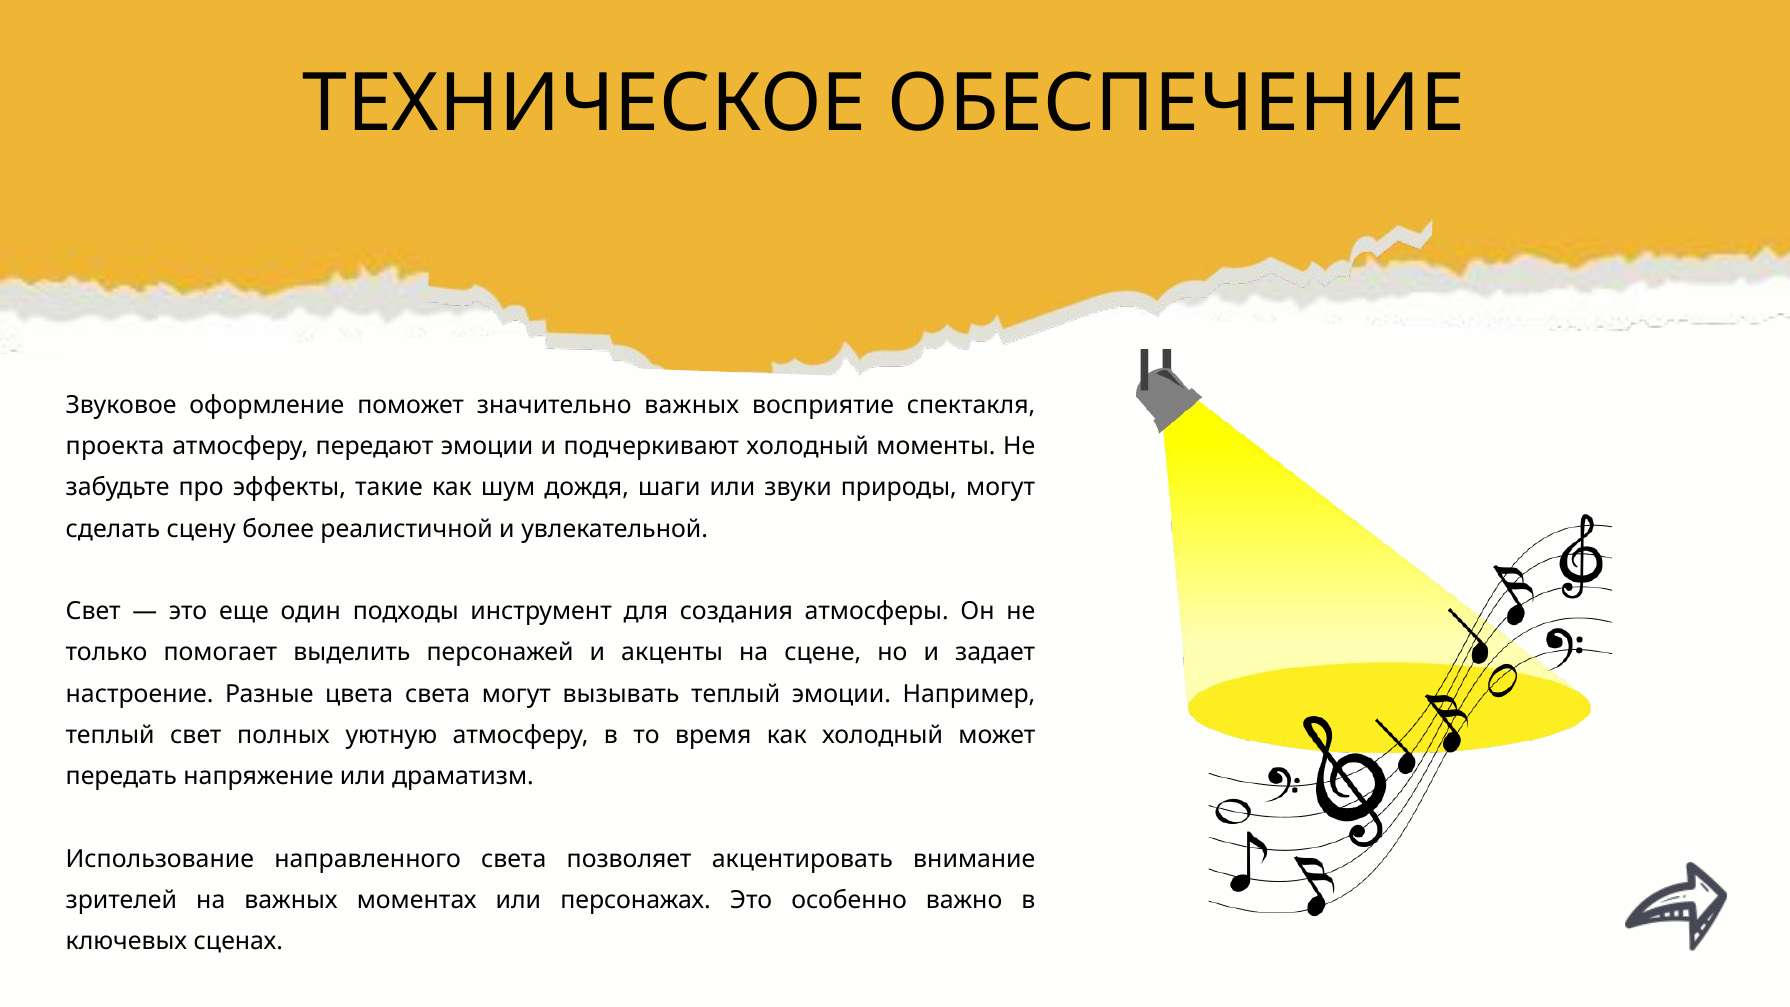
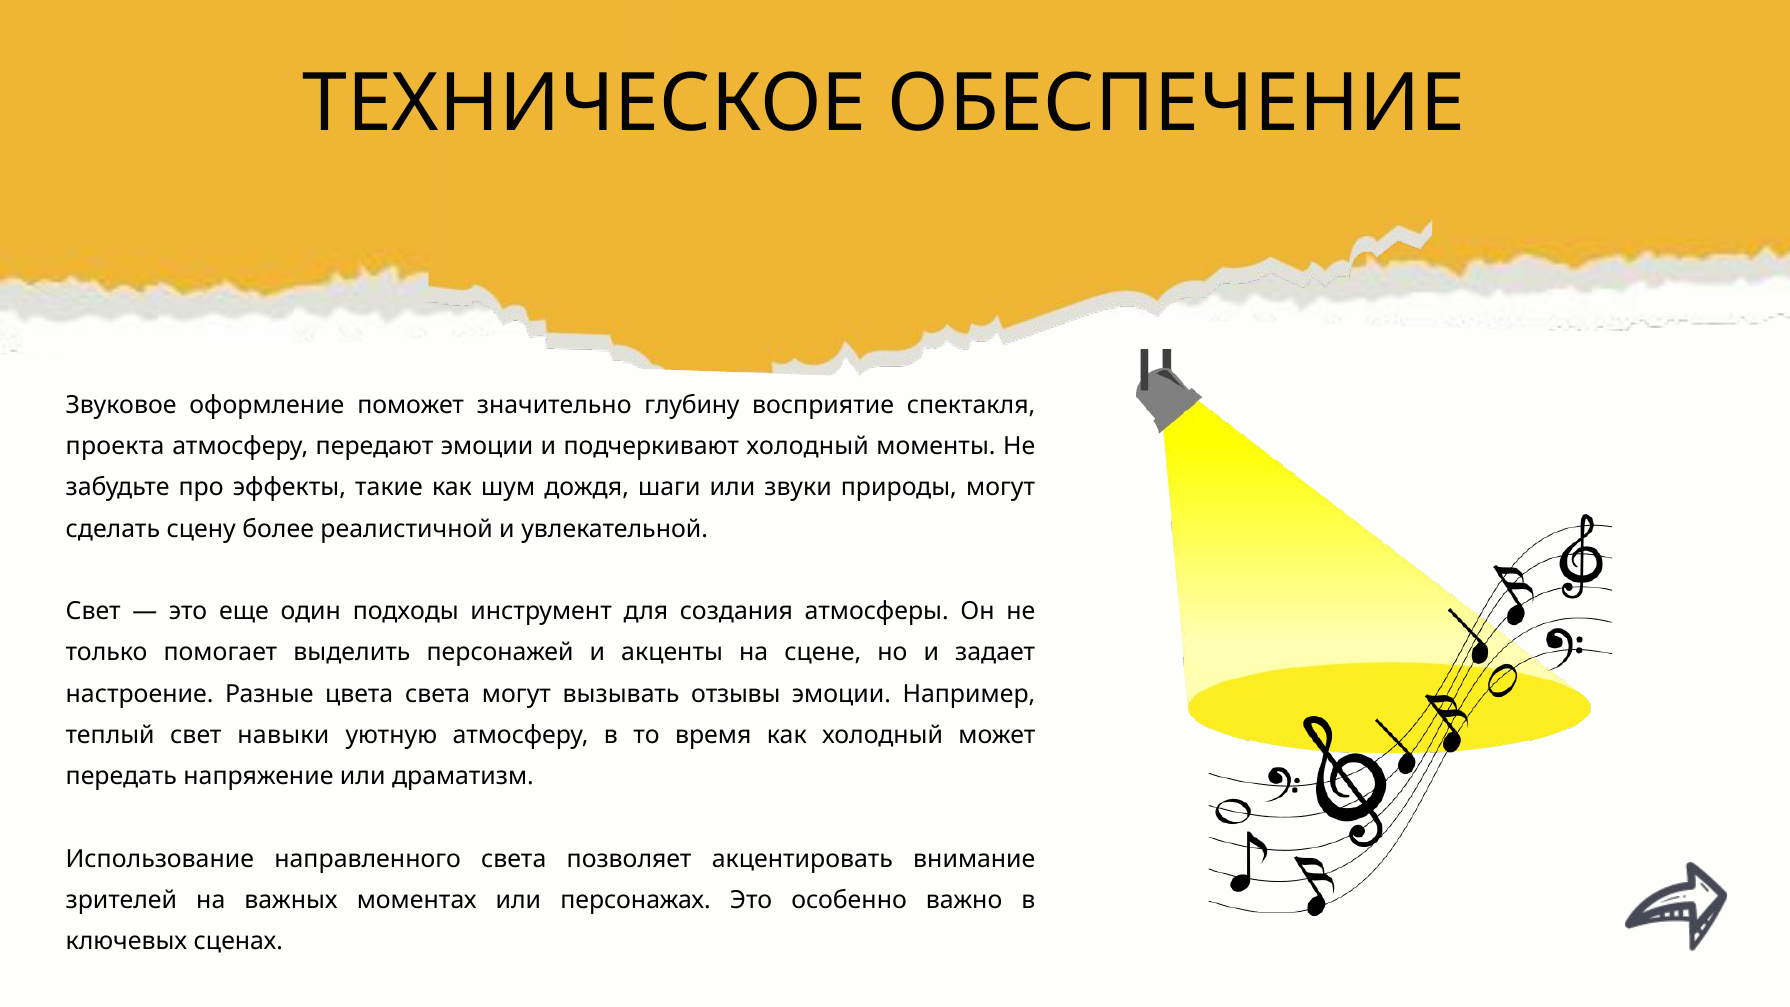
значительно важных: важных -> глубину (692, 405)
вызывать теплый: теплый -> отзывы (736, 694)
полных: полных -> навыки (283, 735)
